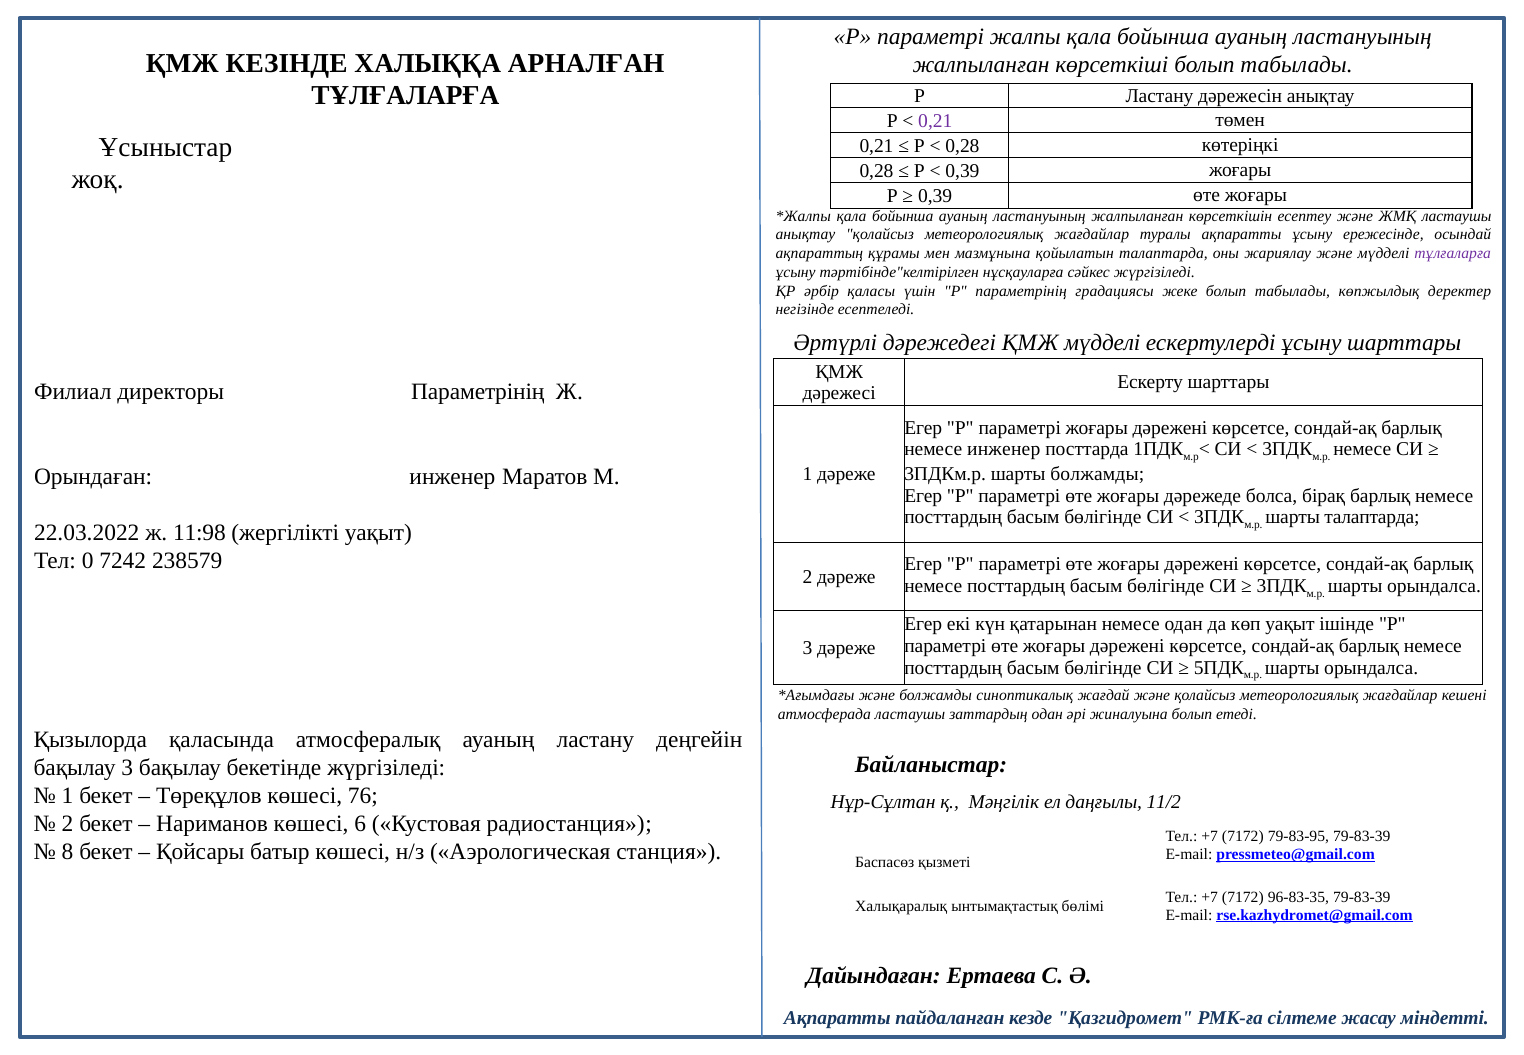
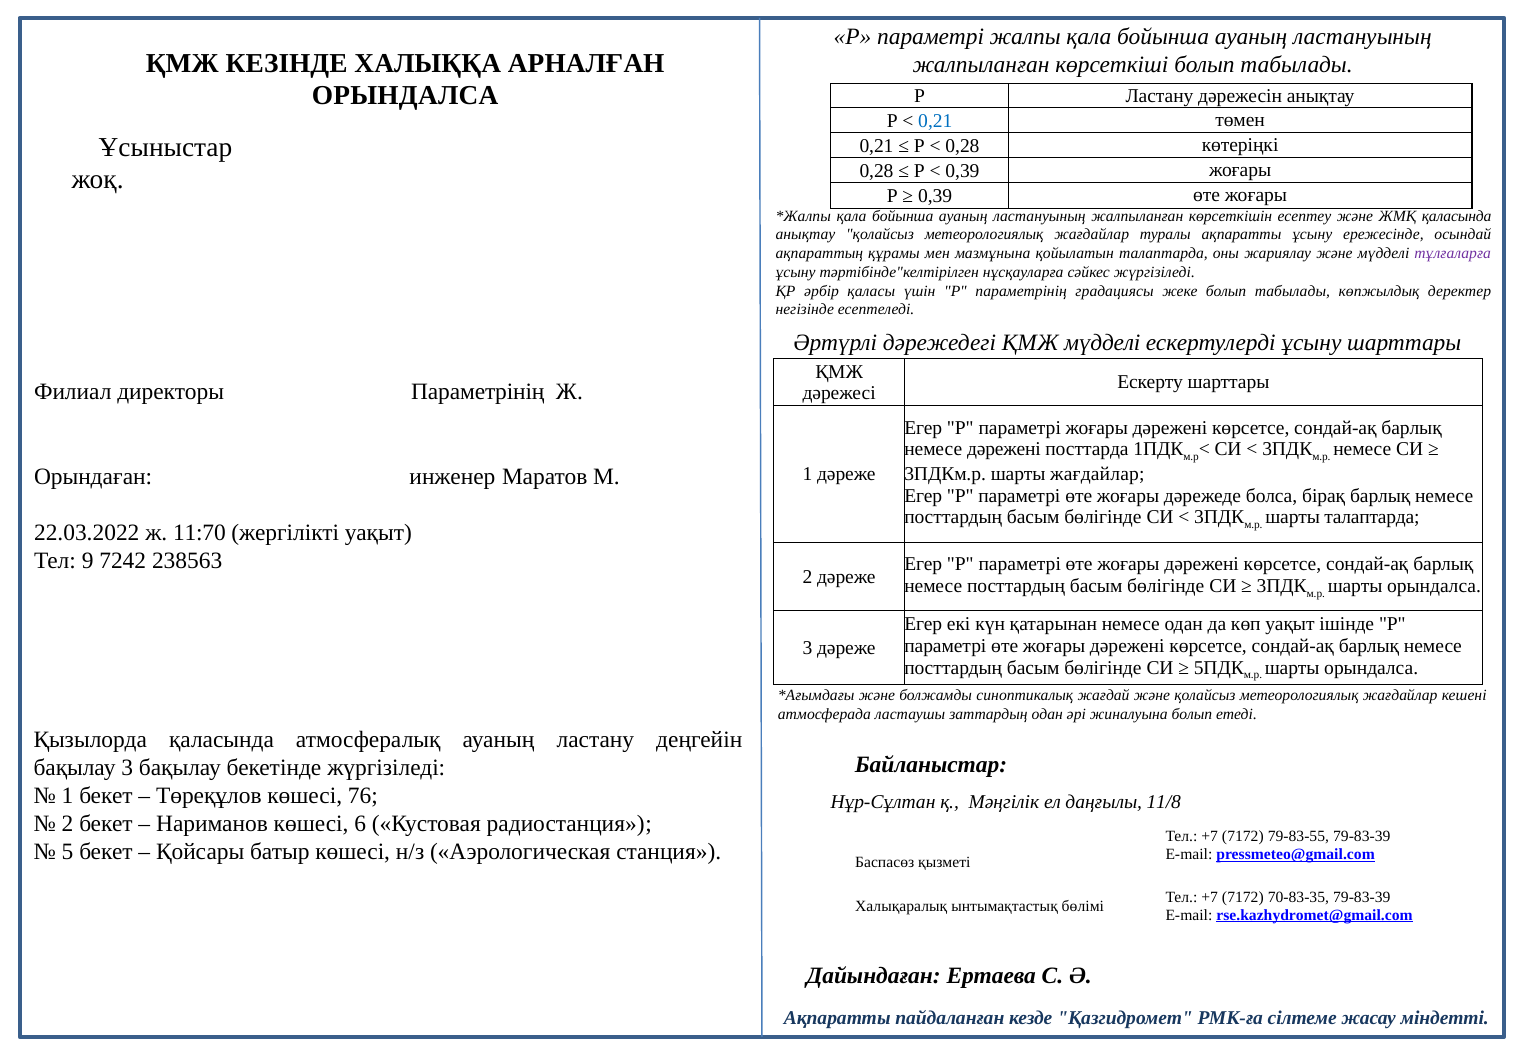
ТҰЛҒАЛАРҒА: ТҰЛҒАЛАРҒА -> ОРЫНДАЛСА (405, 96)
0,21 colour: purple -> blue (935, 121)
ЖМҚ ластаушы: ластаушы -> қаласында (1457, 216)
немесе инженер: инженер -> дәрежені (1004, 450)
шарты болжамды: болжамды -> жағдайлар (1097, 474)
11:98: 11:98 -> 11:70 (199, 533)
0: 0 -> 9 (88, 561)
238579: 238579 -> 238563 (187, 561)
11/2: 11/2 -> 11/8 (1164, 802)
79-83-95: 79-83-95 -> 79-83-55 (1298, 837)
8: 8 -> 5 (68, 852)
96-83-35: 96-83-35 -> 70-83-35 (1298, 898)
